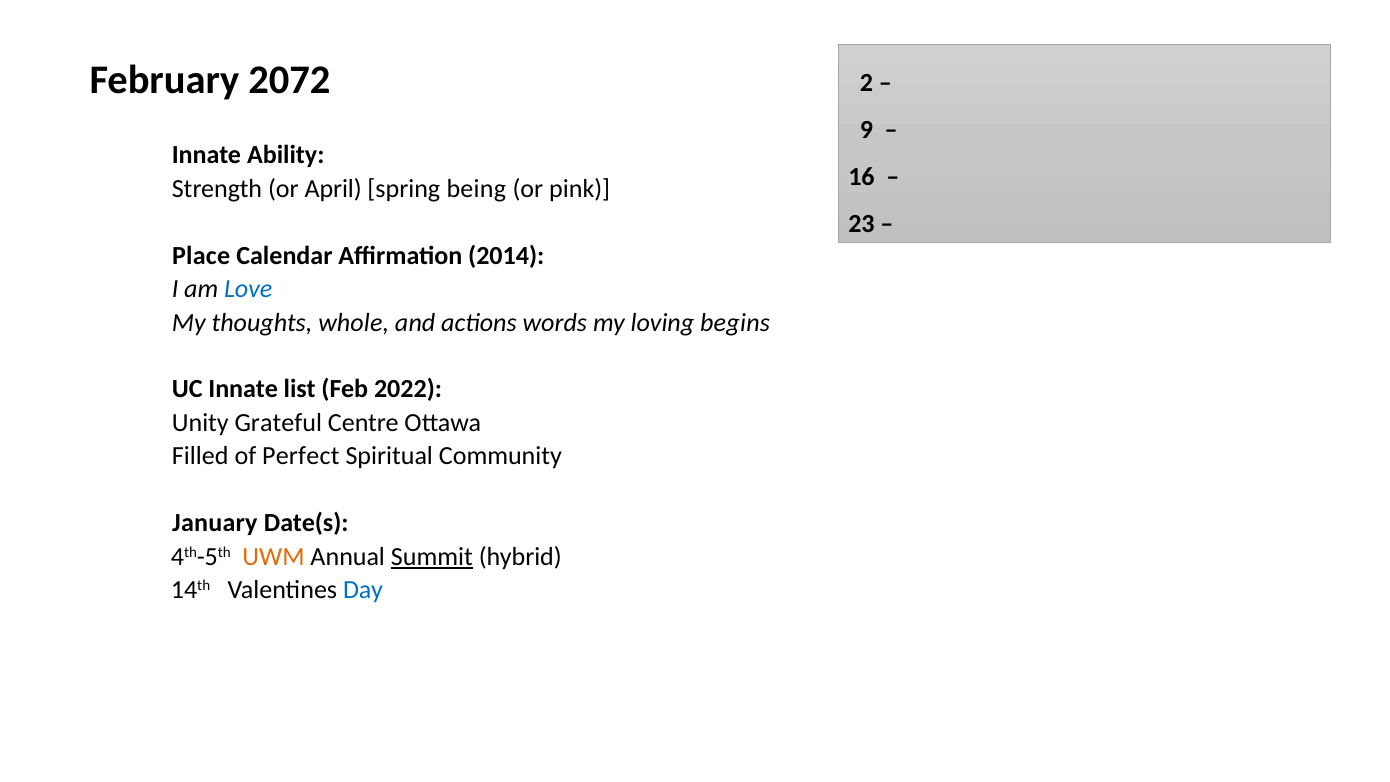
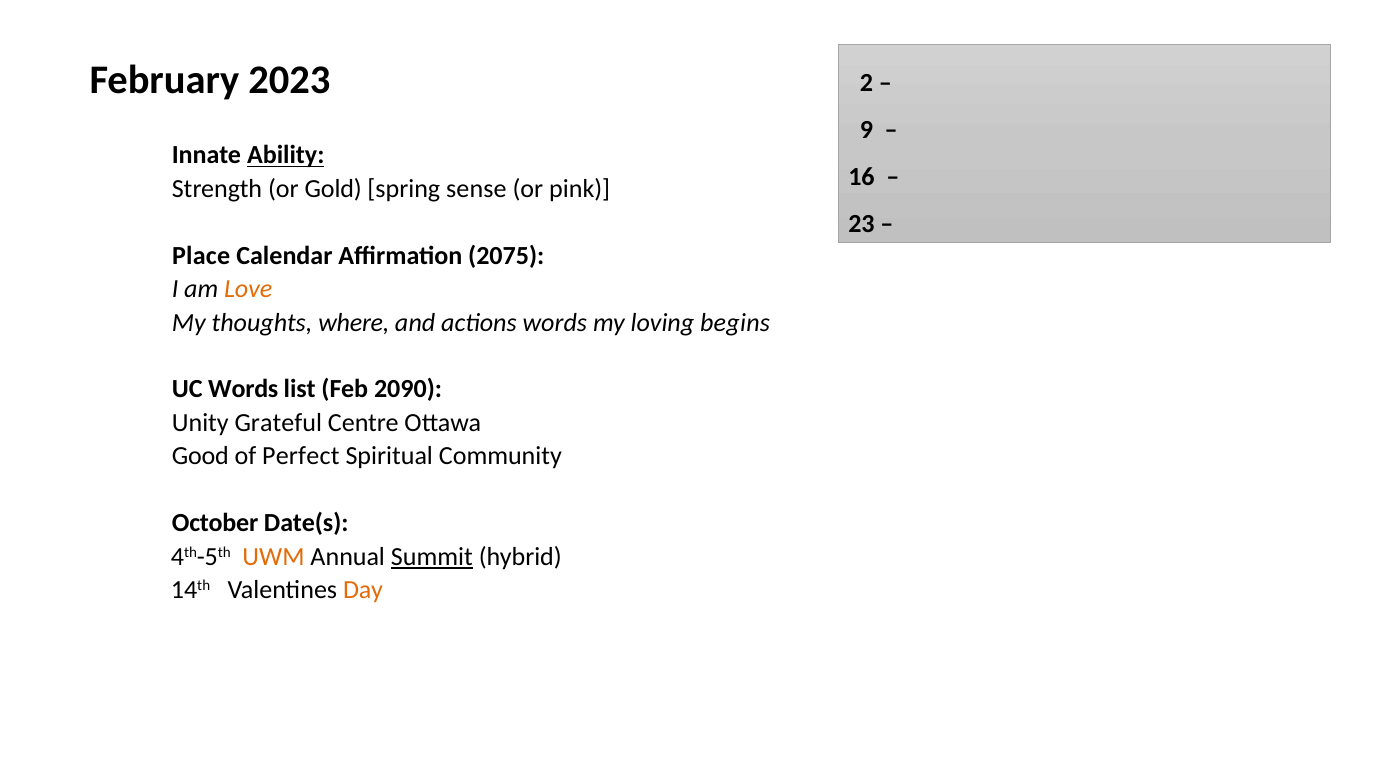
2072: 2072 -> 2023 (289, 81)
Ability underline: none -> present (286, 155)
April: April -> Gold (333, 189)
being: being -> sense (476, 189)
2014: 2014 -> 2075 (506, 255)
Love colour: blue -> orange (248, 289)
whole: whole -> where (354, 322)
UC Innate: Innate -> Words (243, 389)
2022: 2022 -> 2090 (408, 389)
Filled: Filled -> Good (200, 456)
January: January -> October (215, 523)
Day colour: blue -> orange (363, 590)
